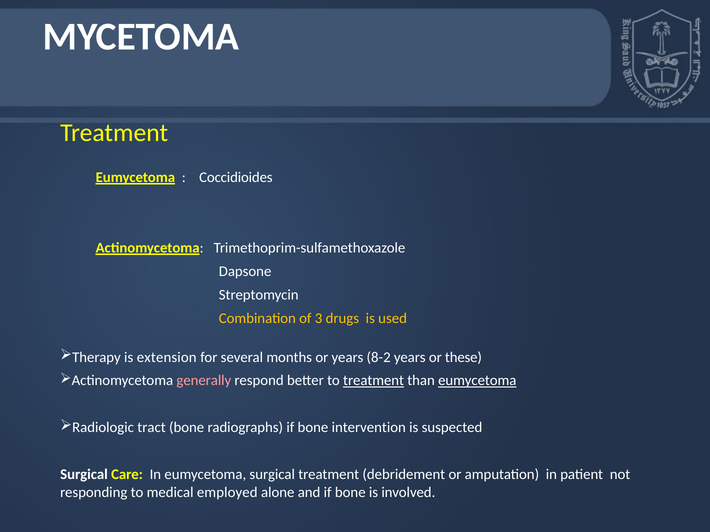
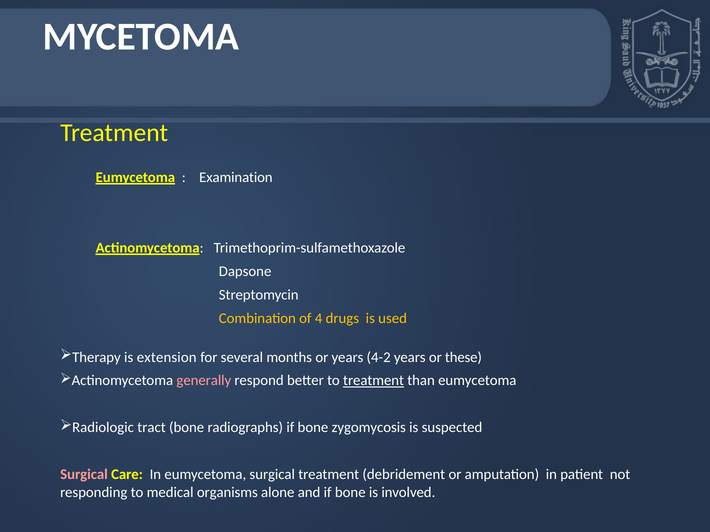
Coccidioides: Coccidioides -> Examination (236, 178)
3: 3 -> 4 (319, 319)
8-2: 8-2 -> 4-2 (379, 357)
eumycetoma underline: present -> none (477, 381)
intervention: intervention -> zygomycosis (369, 428)
Surgical colour: white -> pink (84, 475)
employed: employed -> organisms (227, 493)
